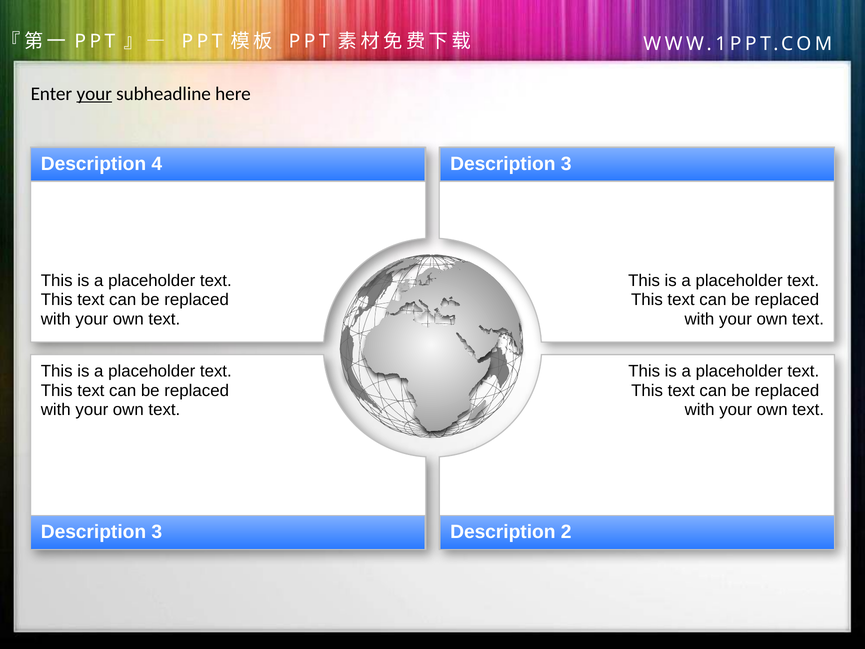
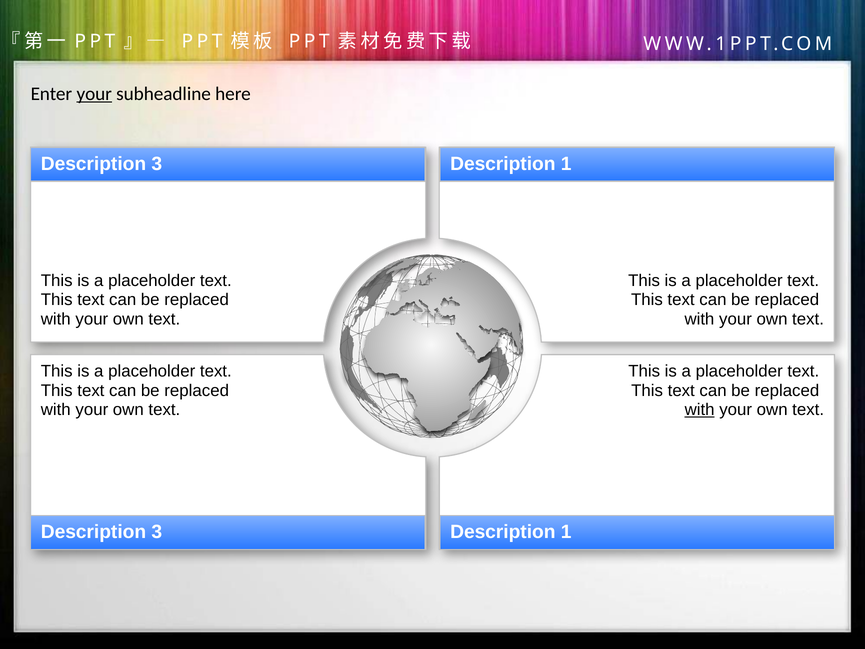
4: 4 -> 3 (157, 164)
3: 3 -> 1 (566, 164)
with underline: none -> present (700, 409)
3 Description 2: 2 -> 1 (566, 532)
